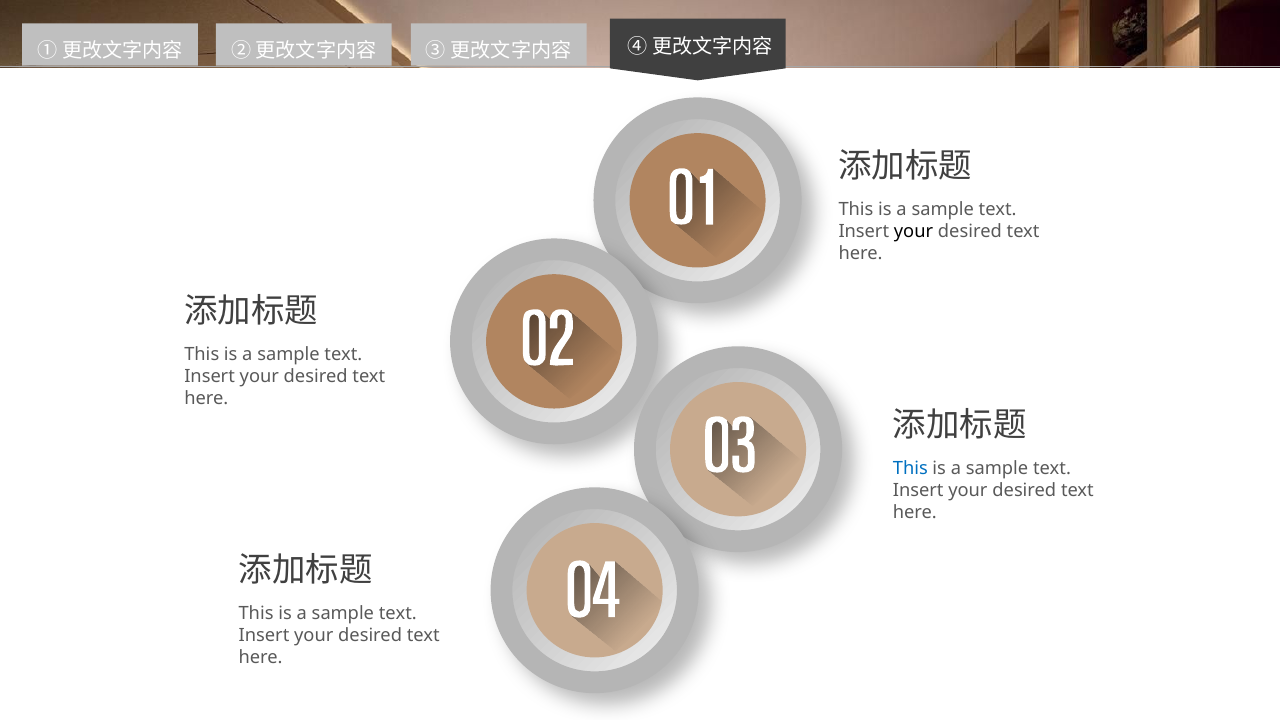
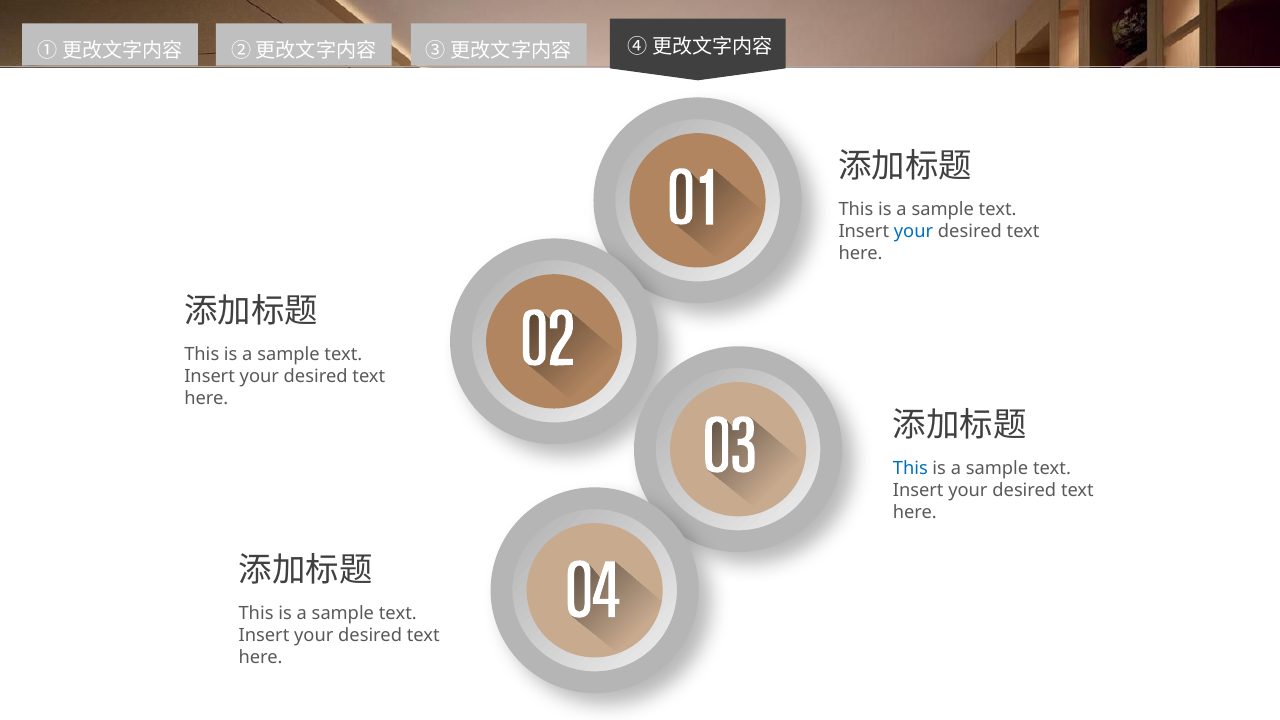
your colour: black -> blue (914, 231)
